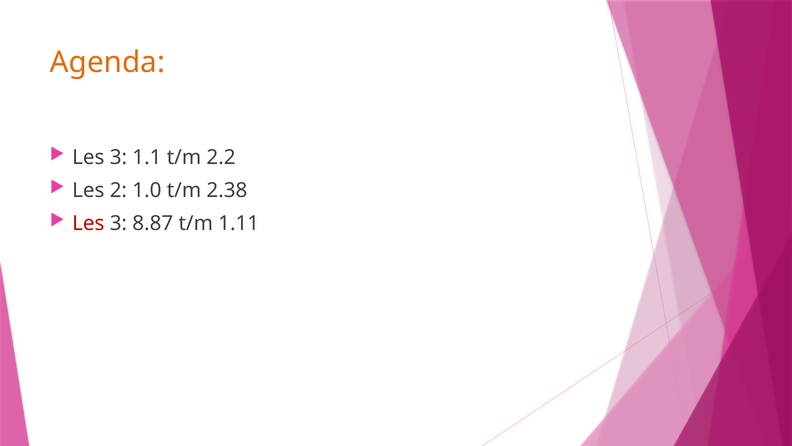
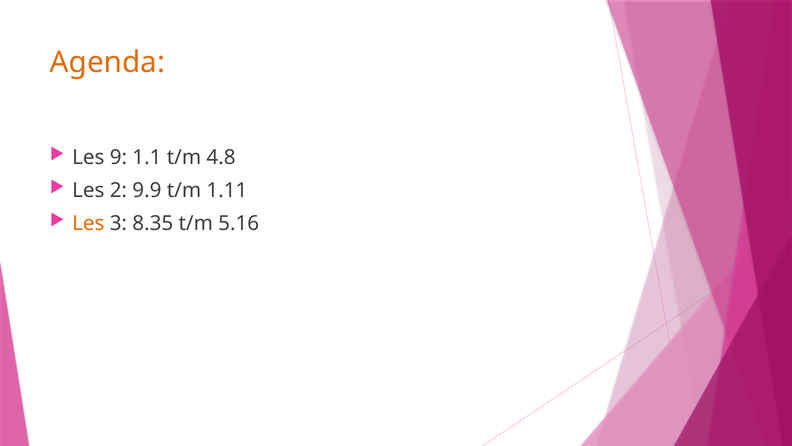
3: 3 -> 9 (118, 157)
2.2: 2.2 -> 4.8 (221, 157)
1.0: 1.0 -> 9.9 (147, 190)
2.38: 2.38 -> 1.11 (227, 190)
Les colour: red -> orange (88, 223)
8.87: 8.87 -> 8.35 (153, 223)
1.11: 1.11 -> 5.16 (239, 223)
